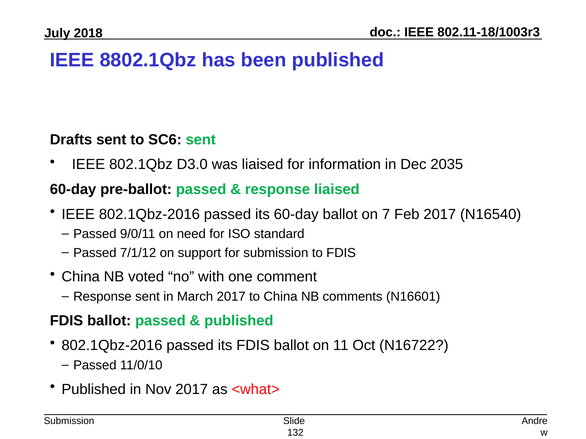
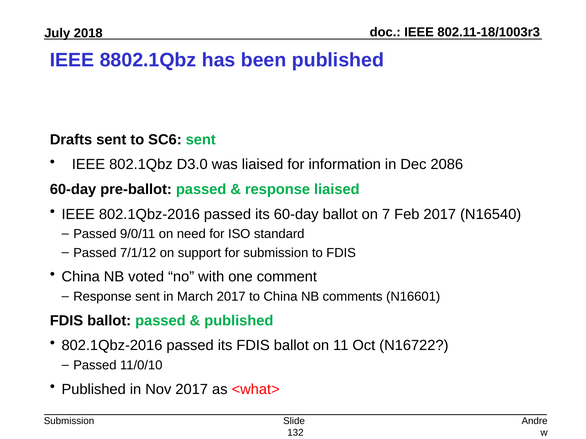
2035: 2035 -> 2086 (447, 165)
